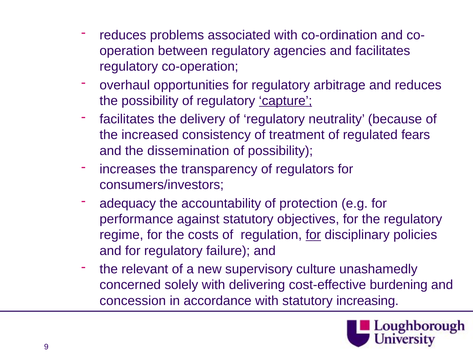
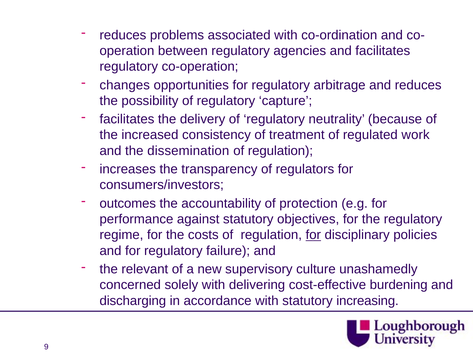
overhaul: overhaul -> changes (125, 85)
capture underline: present -> none (286, 101)
fears: fears -> work (416, 135)
possibility: possibility -> regulation (280, 151)
adequacy: adequacy -> outcomes (128, 203)
concession: concession -> discharging (133, 300)
